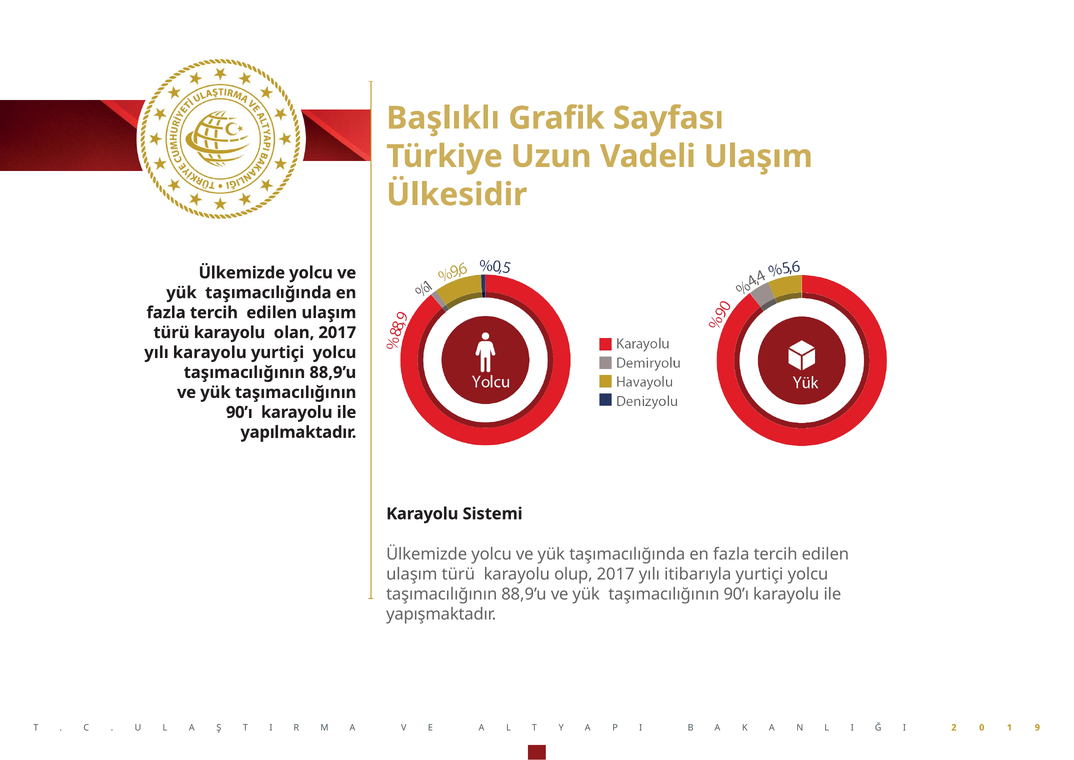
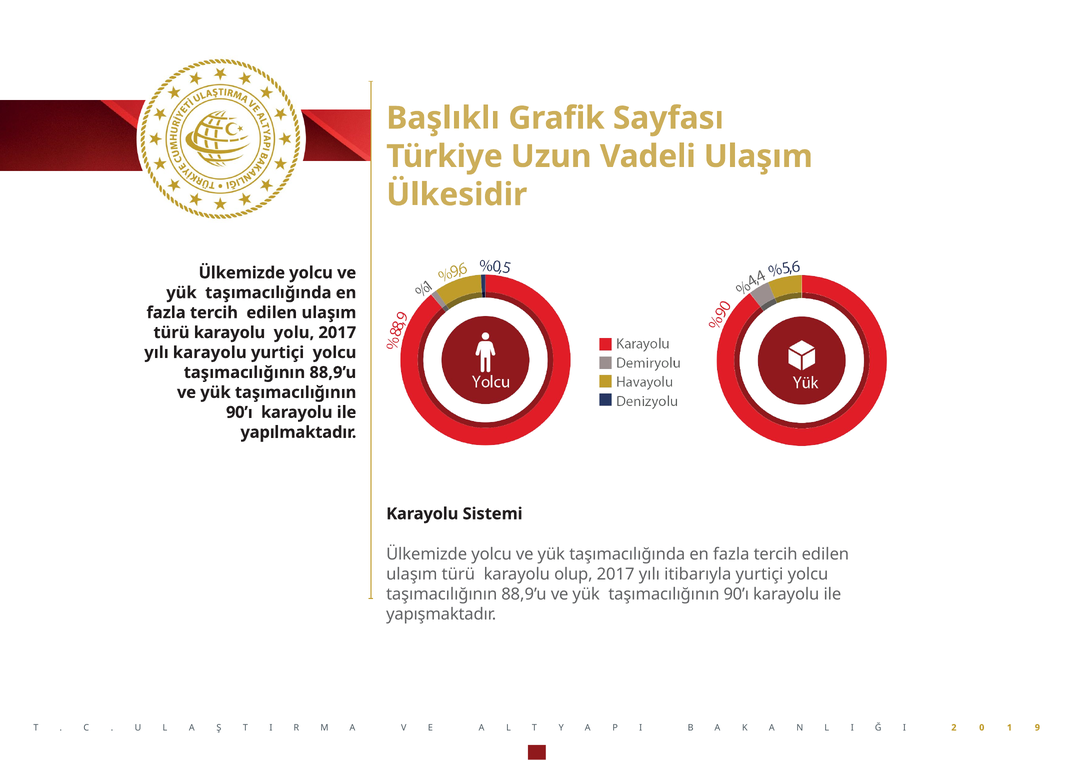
olan: olan -> yolu (294, 332)
